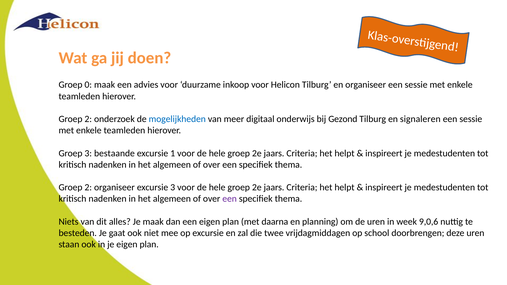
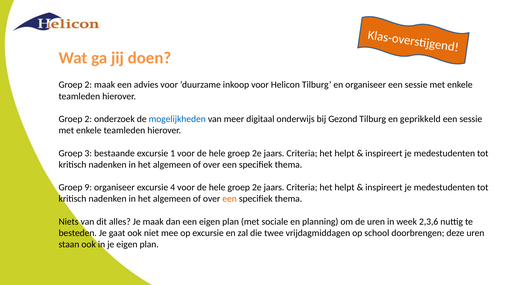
0: 0 -> 2 (88, 85)
signaleren: signaleren -> geprikkeld (420, 119)
2: 2 -> 9 (88, 188)
excursie 3: 3 -> 4 (173, 188)
een colour: purple -> orange (230, 199)
daarna: daarna -> sociale (275, 222)
9,0,6: 9,0,6 -> 2,3,6 (429, 222)
